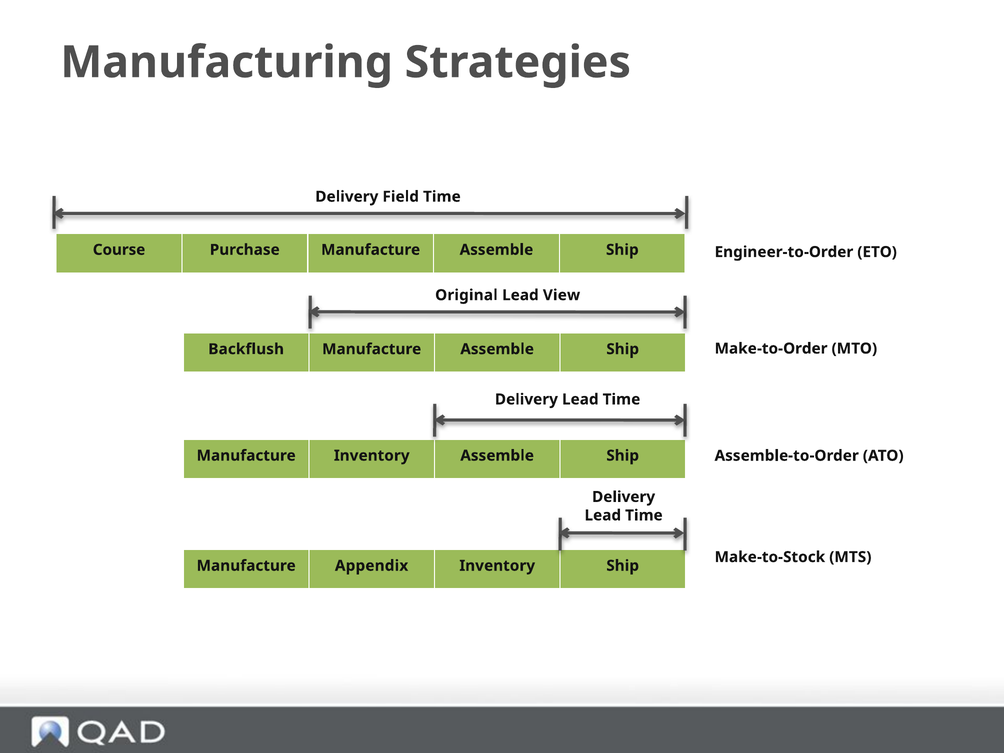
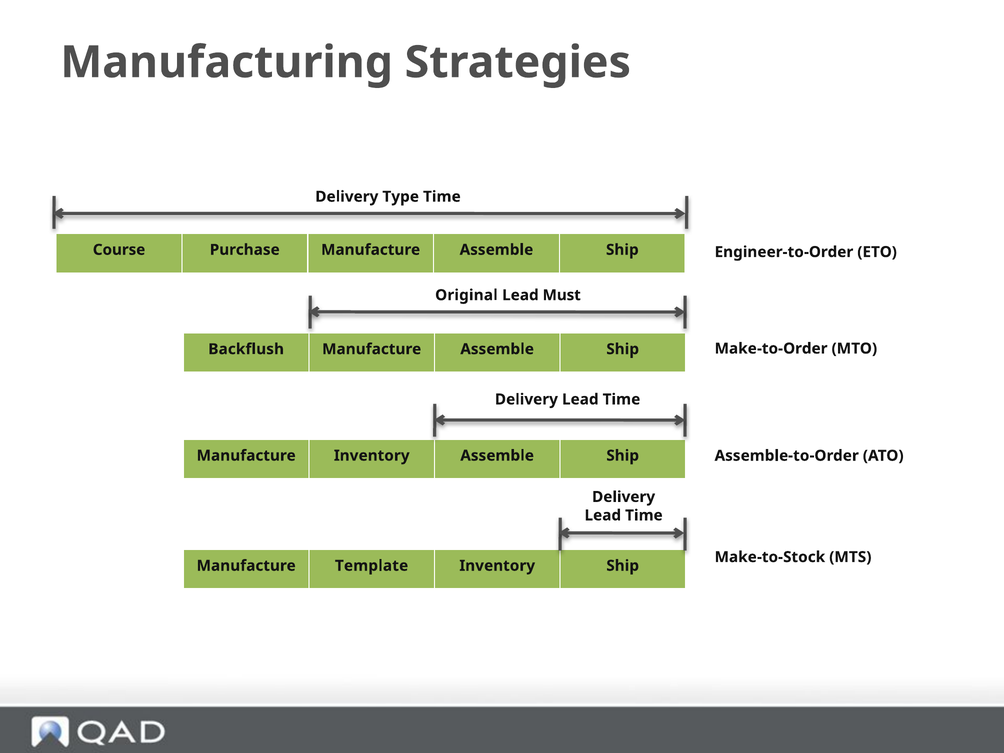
Field: Field -> Type (401, 197)
View: View -> Must (562, 295)
Appendix: Appendix -> Template (372, 566)
